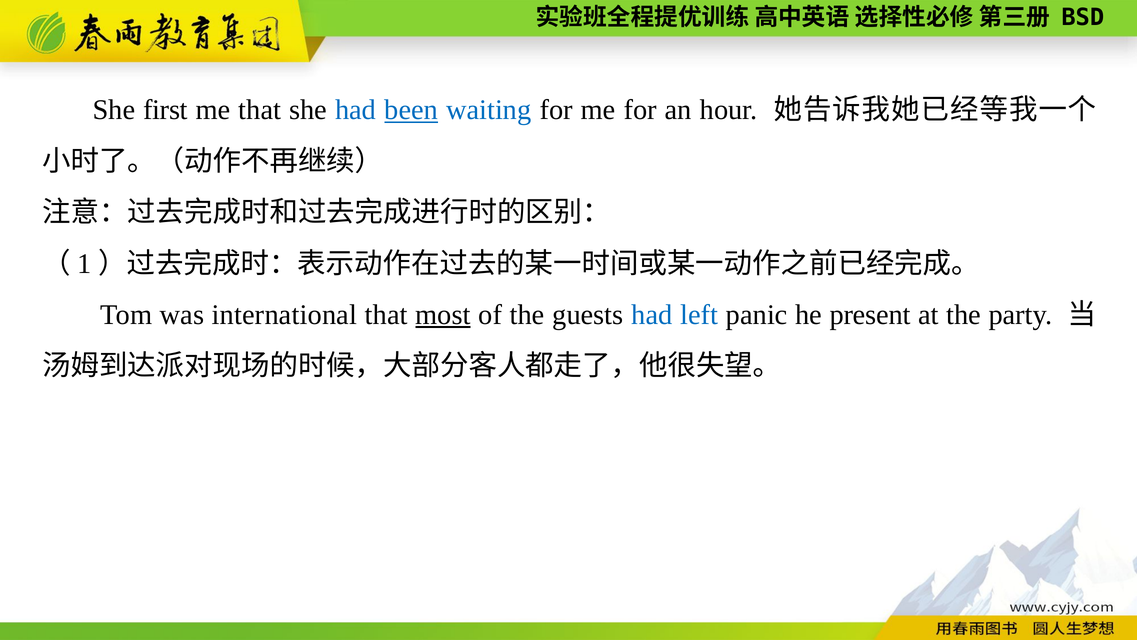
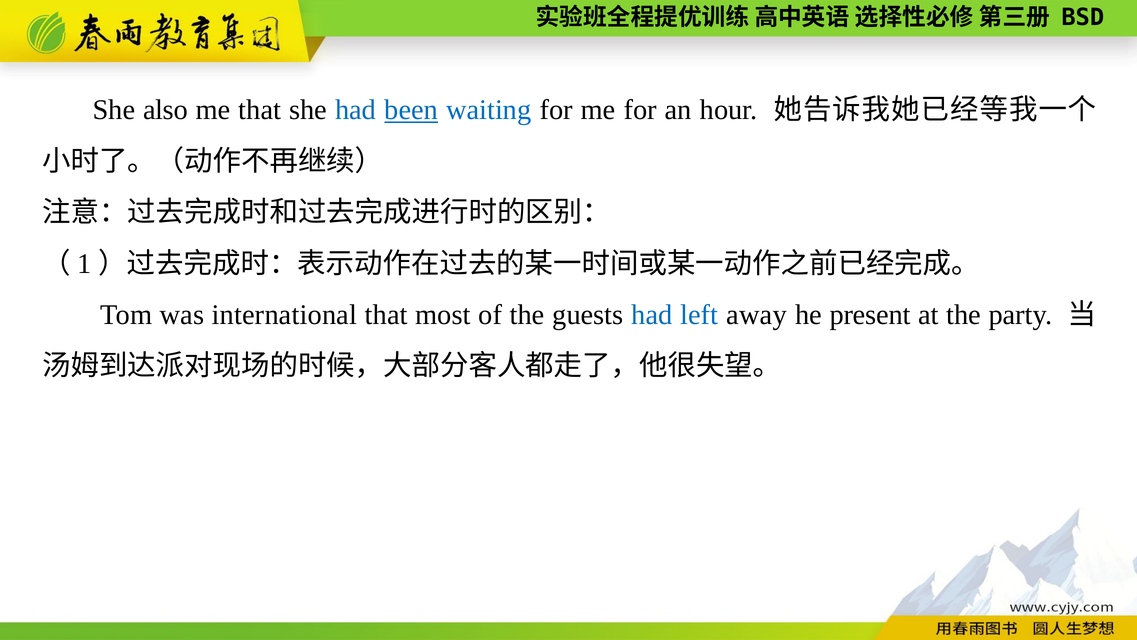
first: first -> also (166, 110)
most underline: present -> none (443, 315)
panic: panic -> away (757, 315)
